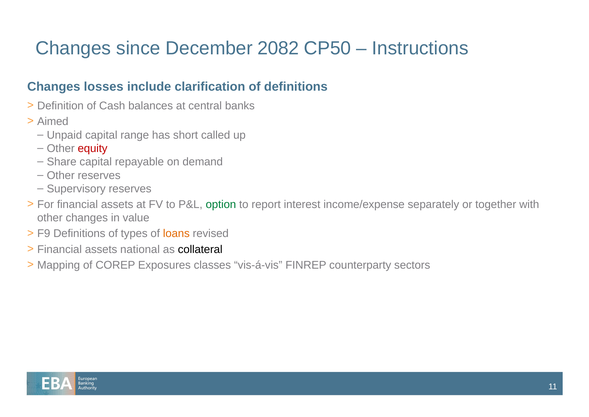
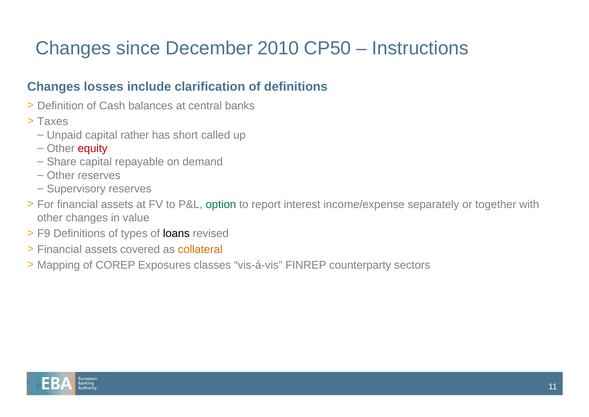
2082: 2082 -> 2010 (278, 48)
Aimed: Aimed -> Taxes (53, 121)
range: range -> rather (135, 135)
loans colour: orange -> black (176, 233)
national: national -> covered (140, 249)
collateral colour: black -> orange (200, 249)
